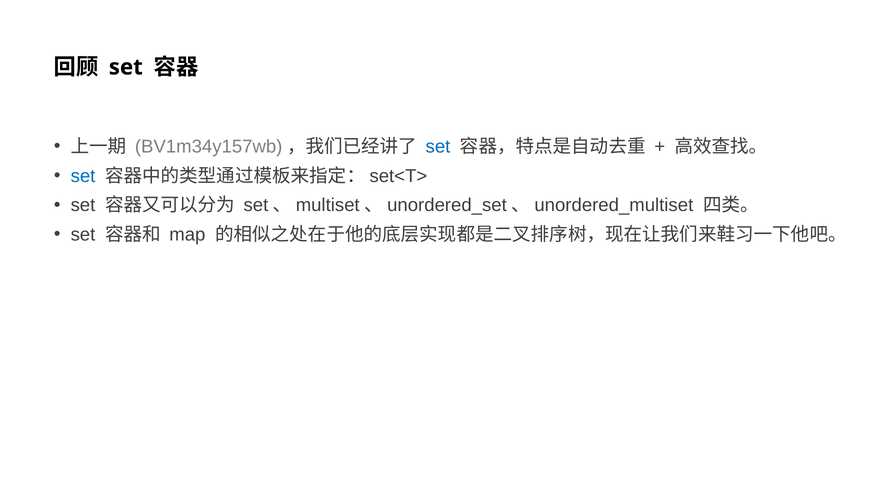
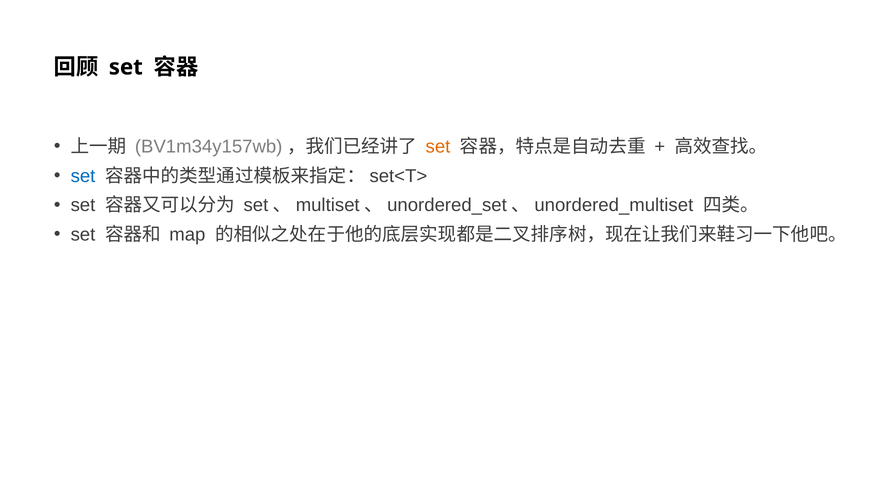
set colour: blue -> orange (438, 147)
